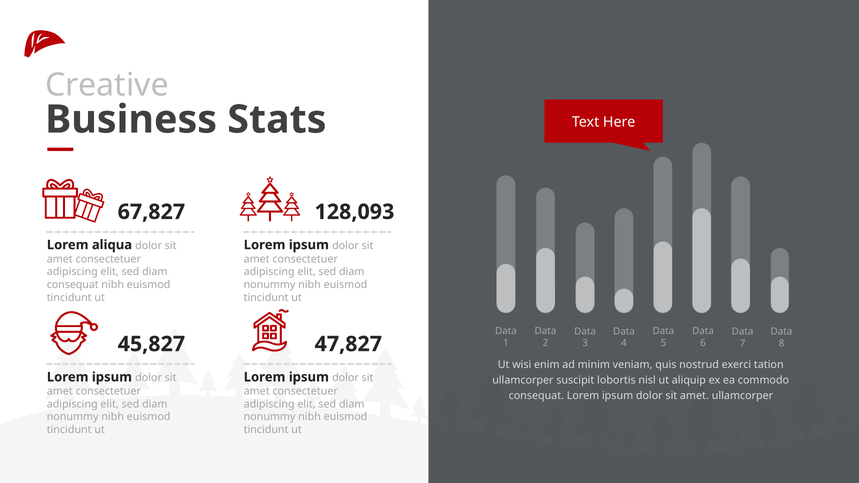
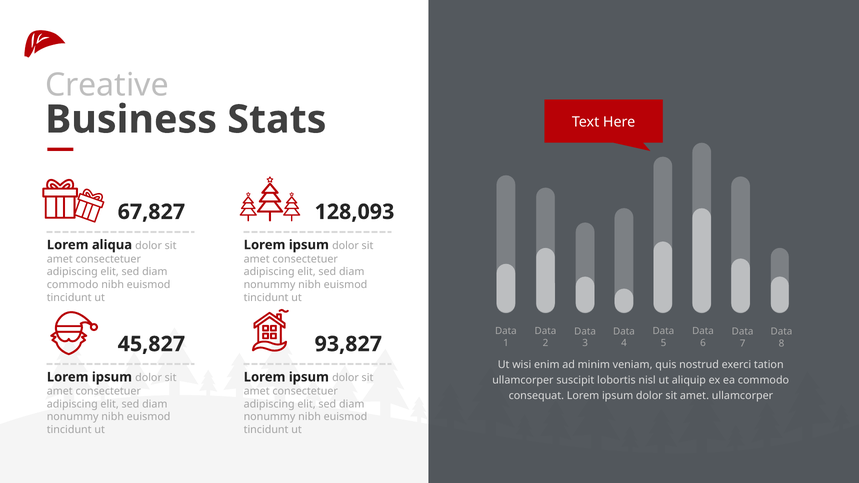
consequat: consequat -> commodo (73, 285)
47,827: 47,827 -> 93,827 (348, 344)
